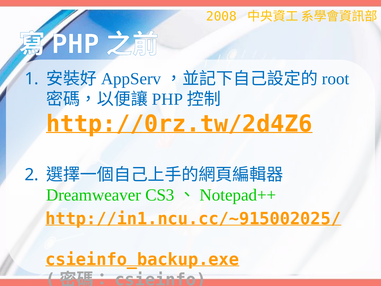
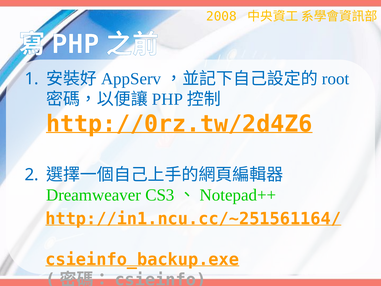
http://in1.ncu.cc/~915002025/: http://in1.ncu.cc/~915002025/ -> http://in1.ncu.cc/~251561164/ (193, 219)
